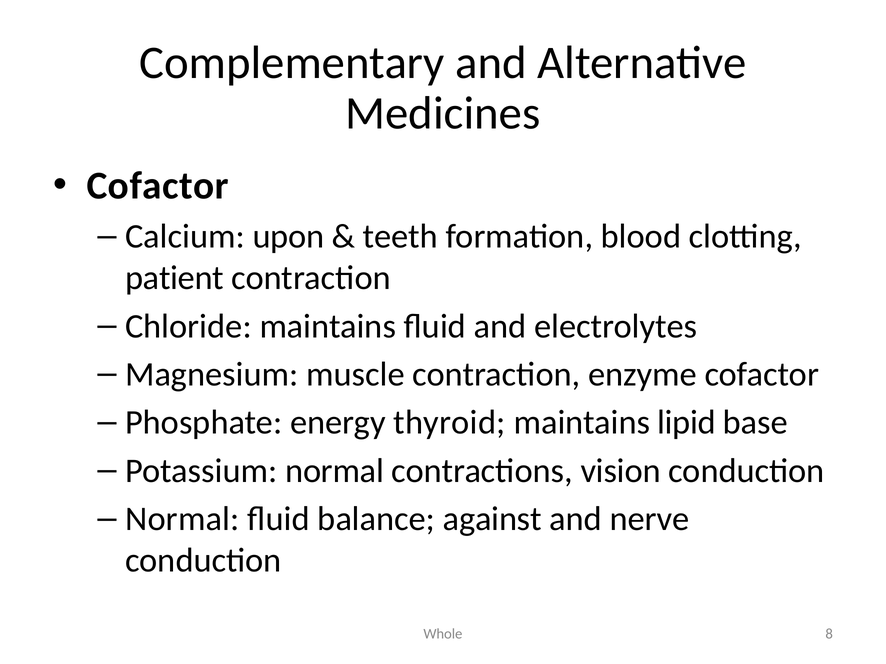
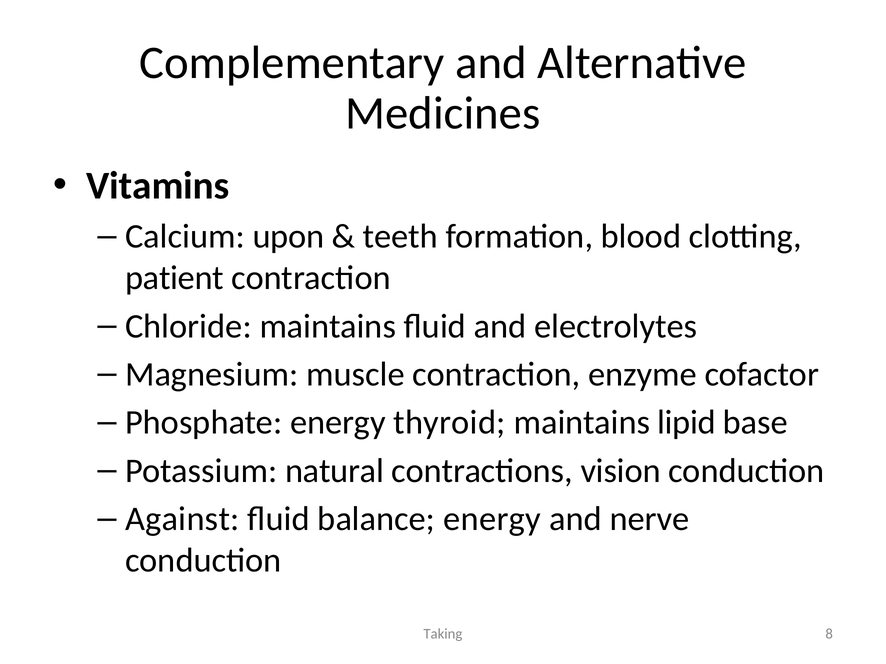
Cofactor: Cofactor -> Vitamins (158, 186)
Potassium normal: normal -> natural (335, 471)
Normal: Normal -> Against (182, 519)
balance against: against -> energy (492, 519)
Whole: Whole -> Taking (443, 634)
